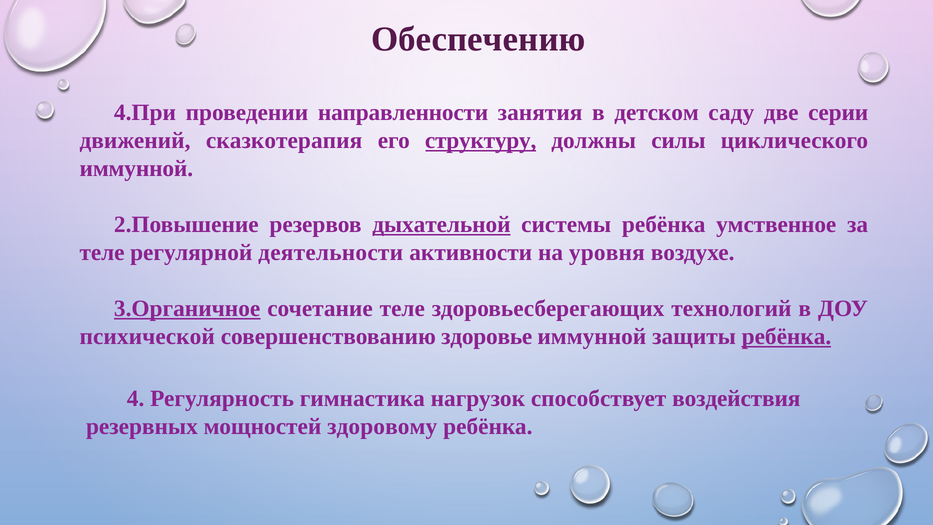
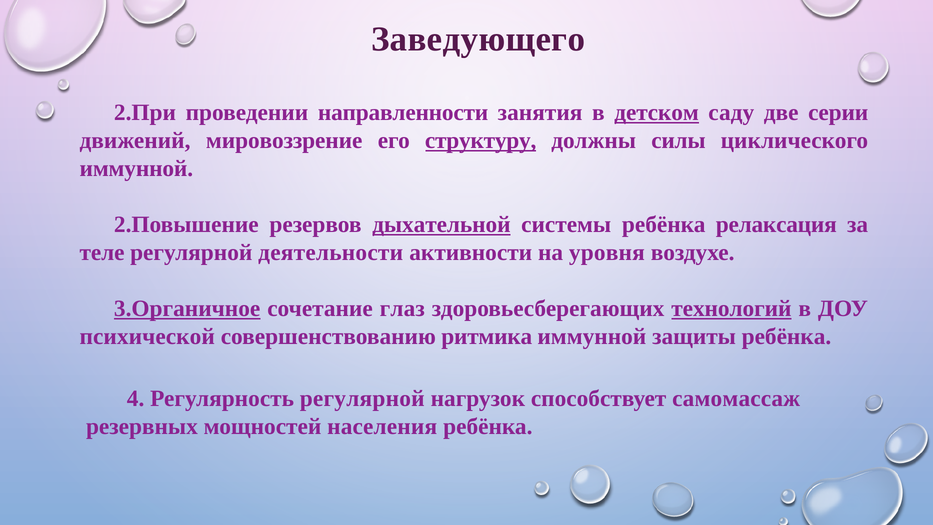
Обеспечению: Обеспечению -> Заведующего (478, 39)
4.При: 4.При -> 2.При (145, 113)
детском underline: none -> present (657, 113)
сказкотерапия: сказкотерапия -> мировоззрение (284, 141)
умственное: умственное -> релаксация (776, 225)
сочетание теле: теле -> глаз (402, 309)
технологий underline: none -> present (731, 309)
здоровье: здоровье -> ритмика (487, 337)
ребёнка underline: present -> none (786, 337)
Регулярность гимнастика: гимнастика -> регулярной (362, 398)
воздействия: воздействия -> самомассаж (736, 398)
здоровому: здоровому -> населения (382, 426)
